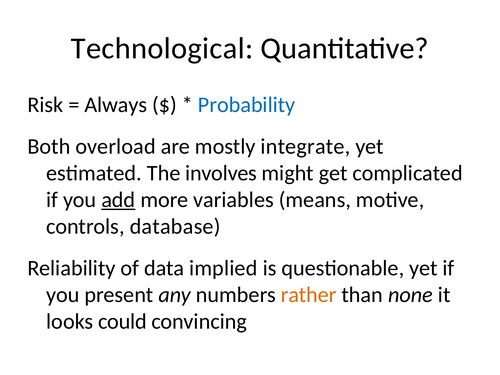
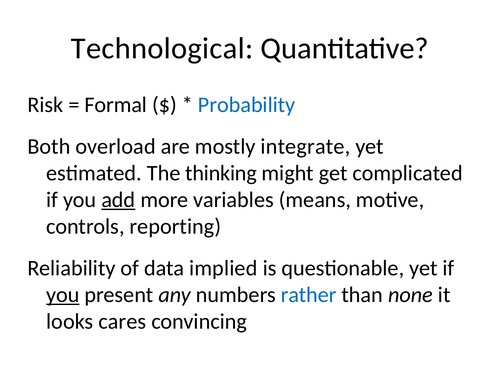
Always: Always -> Formal (116, 105)
involves: involves -> thinking (221, 173)
database: database -> reporting (175, 227)
you underline: none -> present (63, 295)
rather colour: orange -> blue (309, 295)
could: could -> cares (122, 322)
